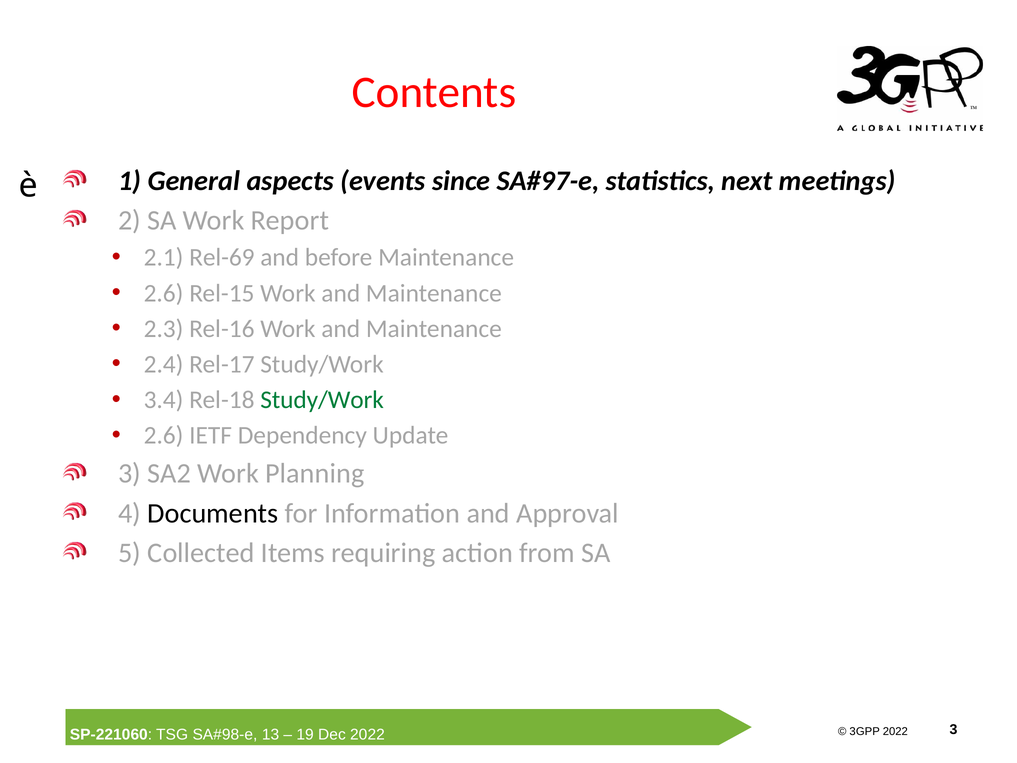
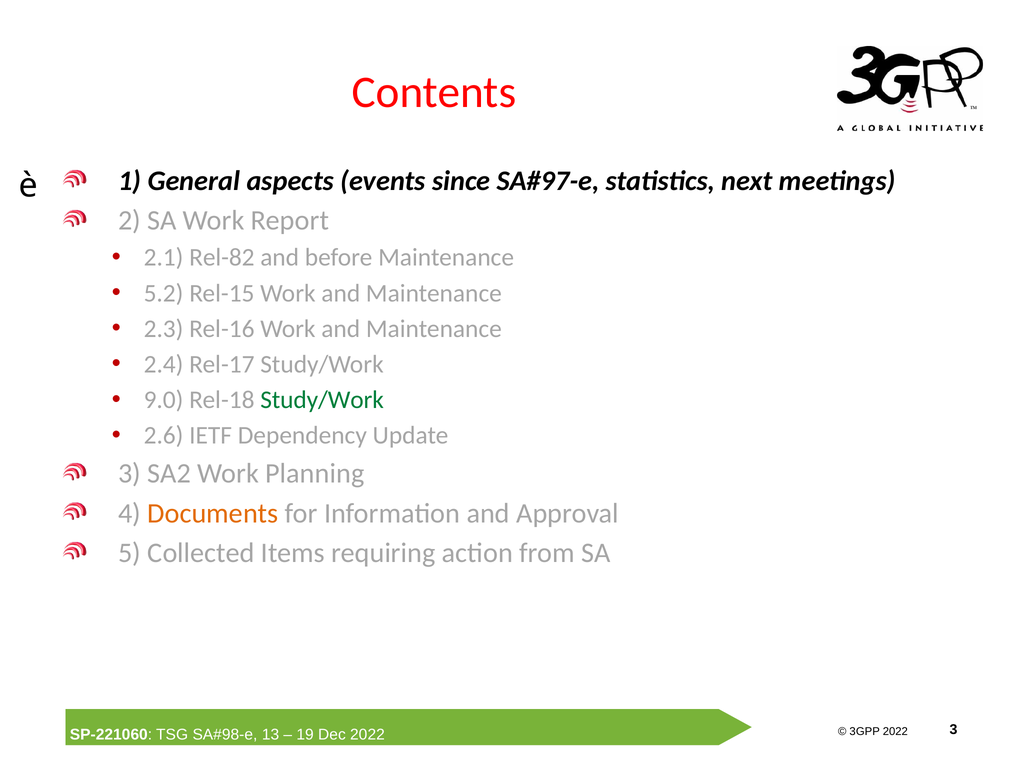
Rel-69: Rel-69 -> Rel-82 (222, 257)
2.6: 2.6 -> 5.2 (164, 293)
3.4: 3.4 -> 9.0 (164, 400)
Documents colour: black -> orange (213, 513)
